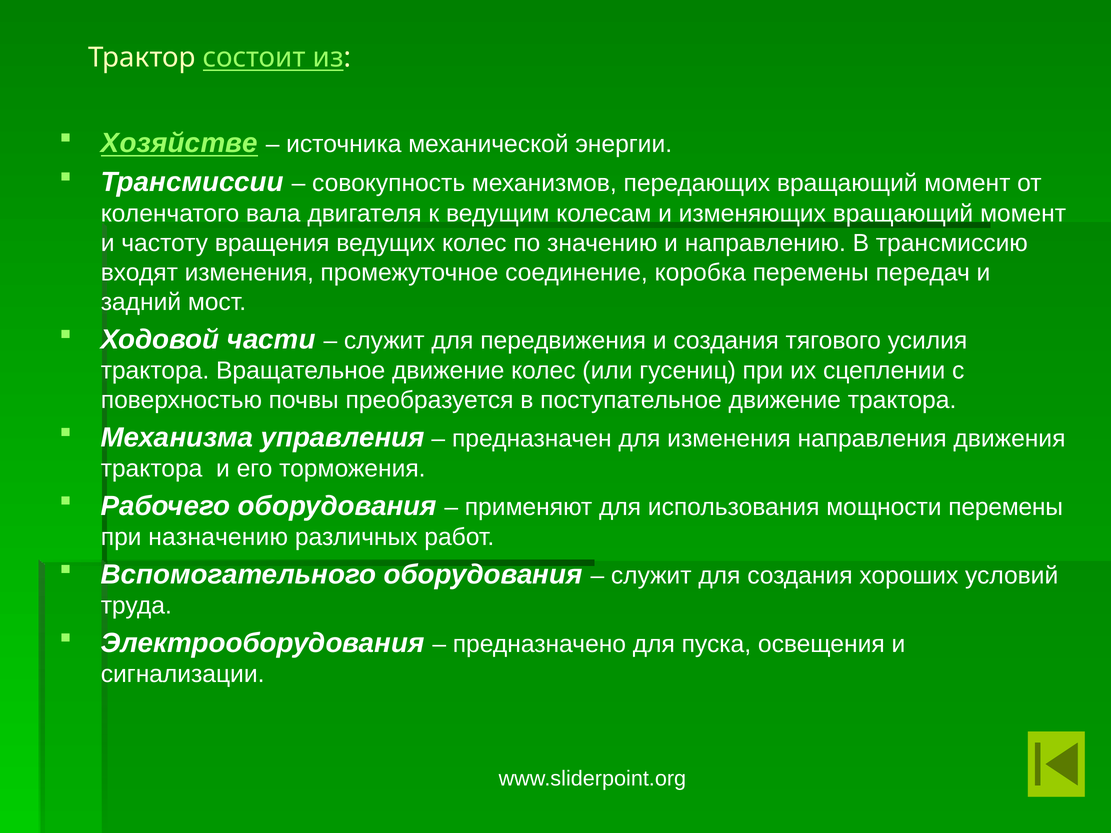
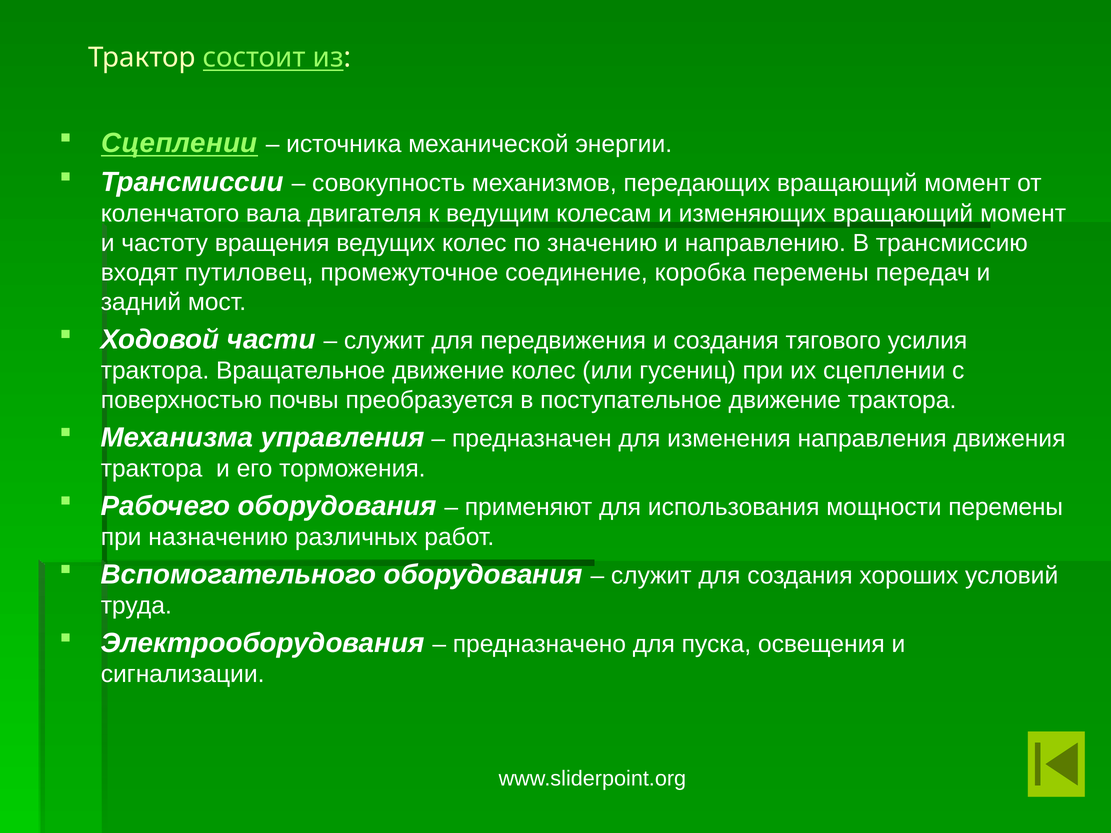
Хозяйстве: Хозяйстве -> Сцеплении (179, 143)
входят изменения: изменения -> путиловец (249, 273)
